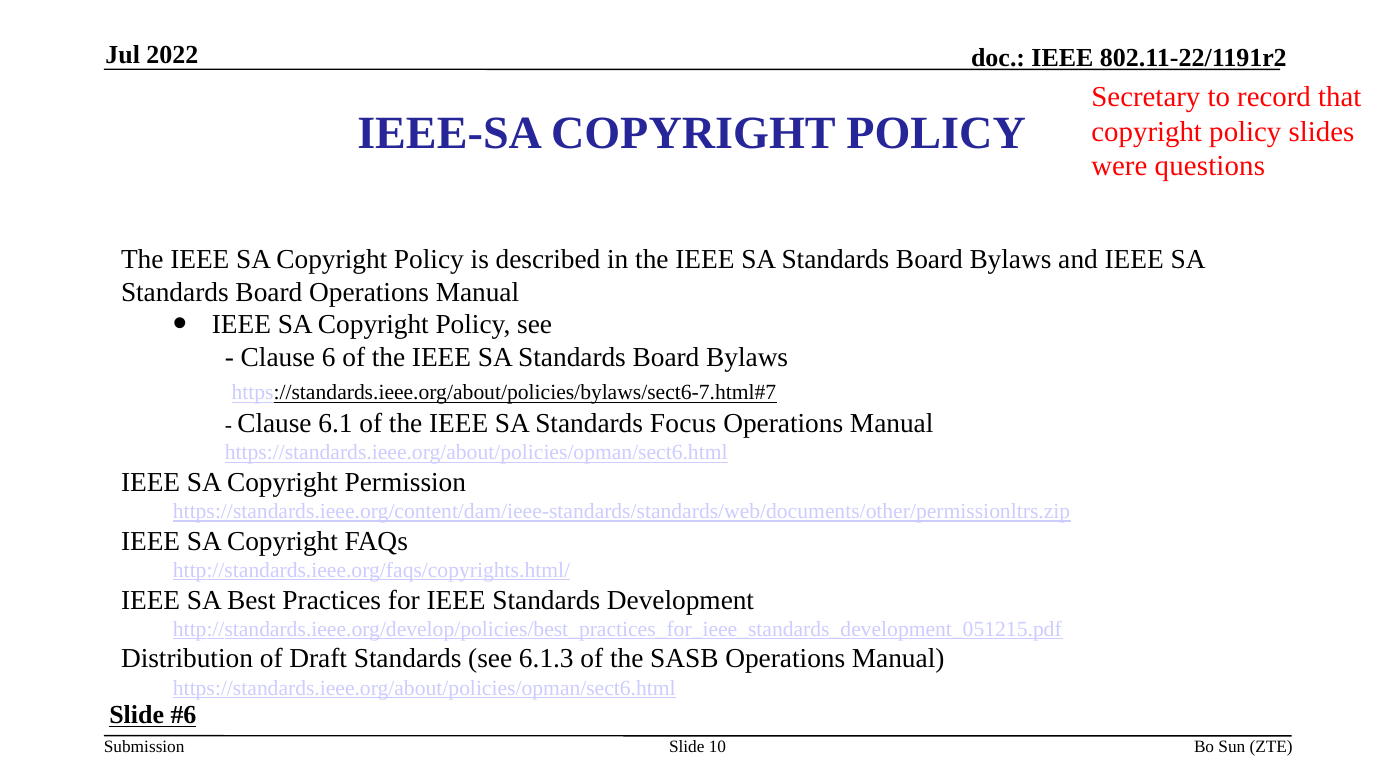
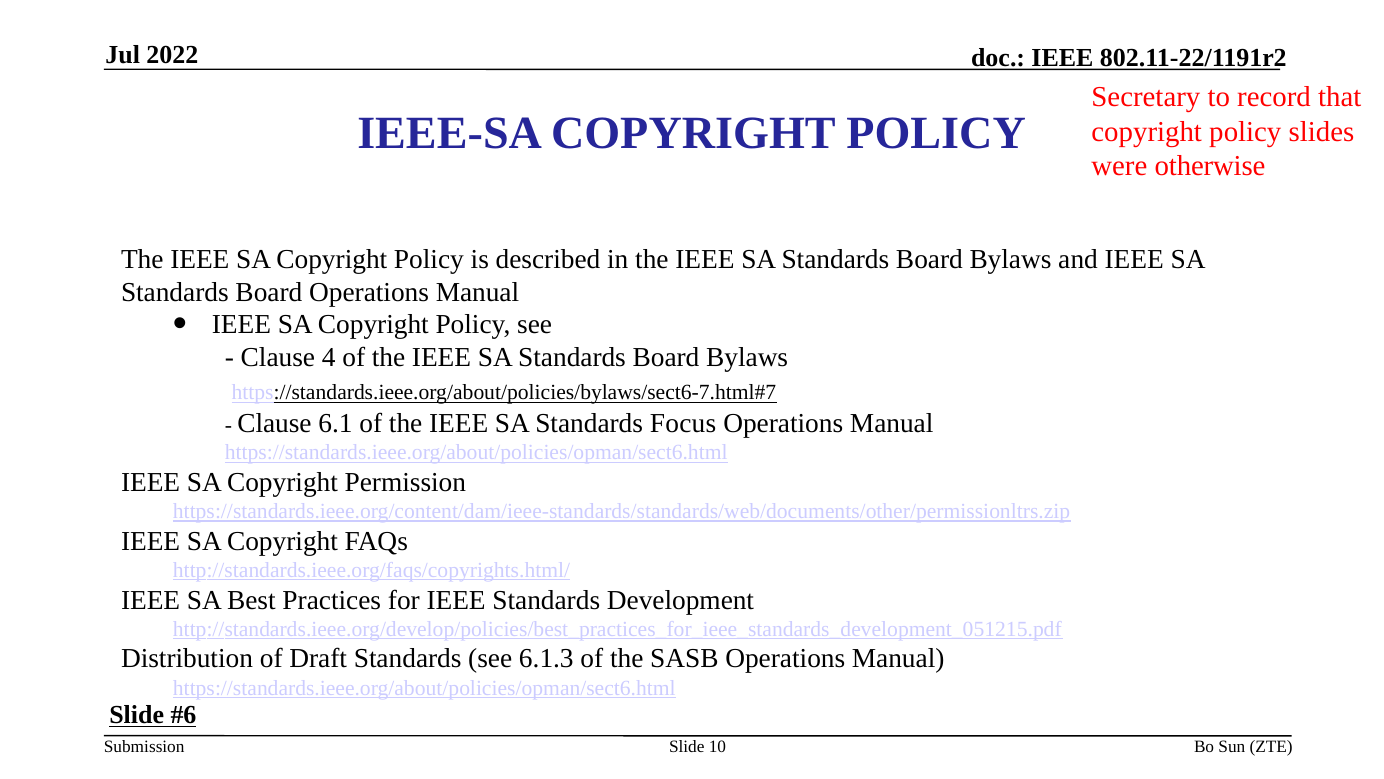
questions: questions -> otherwise (1210, 166)
6: 6 -> 4 (329, 357)
